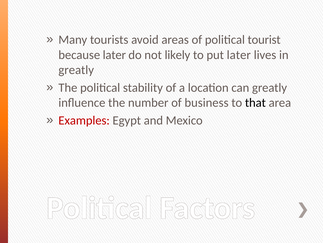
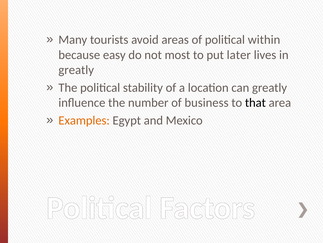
tourist: tourist -> within (264, 40)
because later: later -> easy (114, 55)
likely: likely -> most (177, 55)
Examples colour: red -> orange (84, 120)
